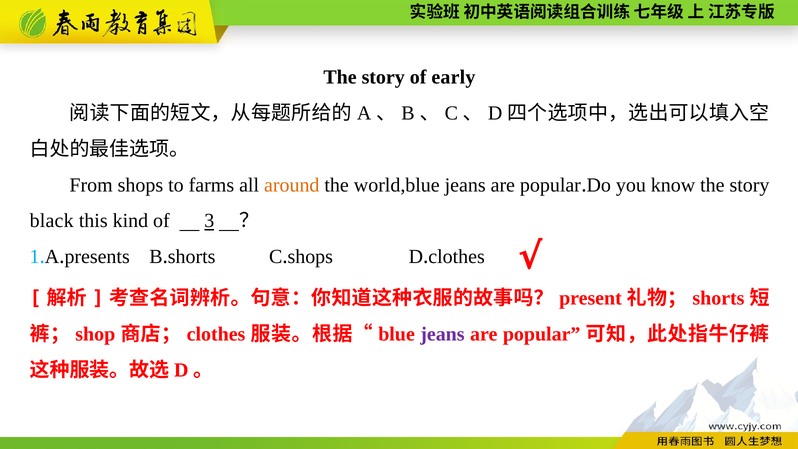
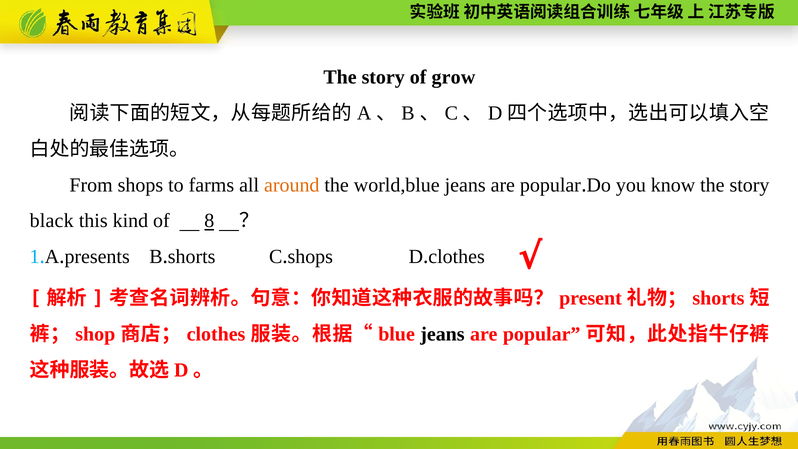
early: early -> grow (453, 77)
3: 3 -> 8 (209, 221)
jeans colour: purple -> black (442, 334)
